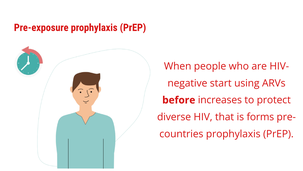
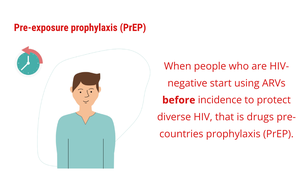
increases: increases -> incidence (220, 100)
forms: forms -> drugs (260, 117)
